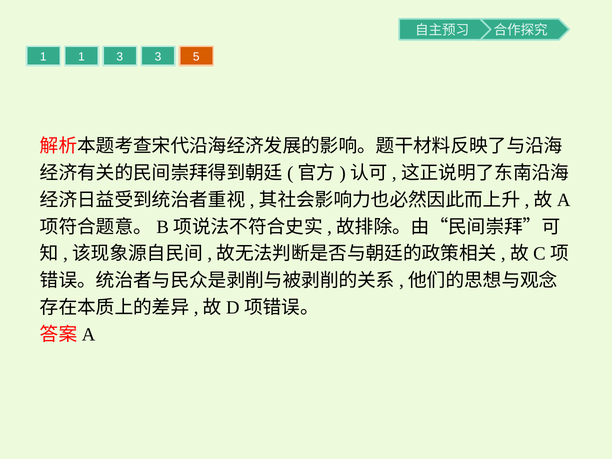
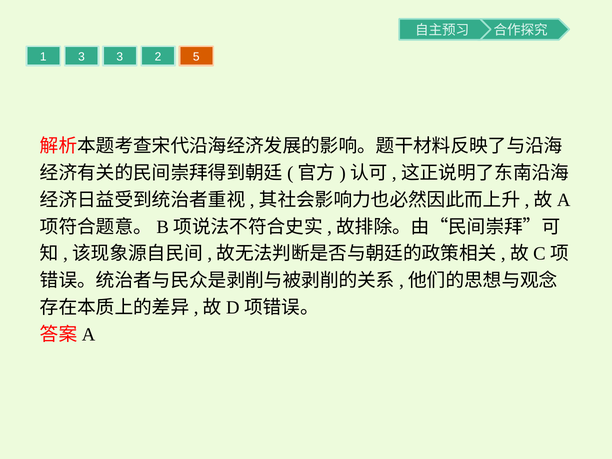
1 1: 1 -> 3 (82, 57)
3 3: 3 -> 2 (158, 57)
